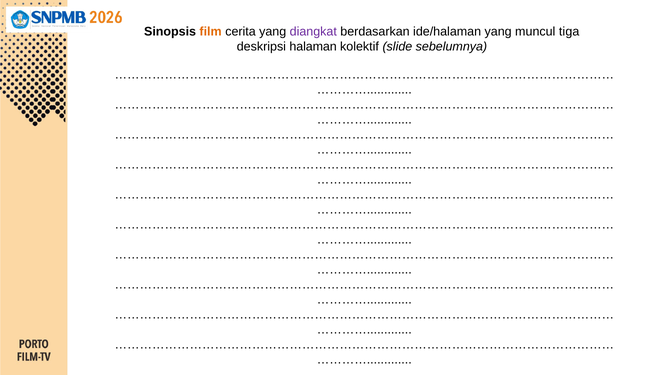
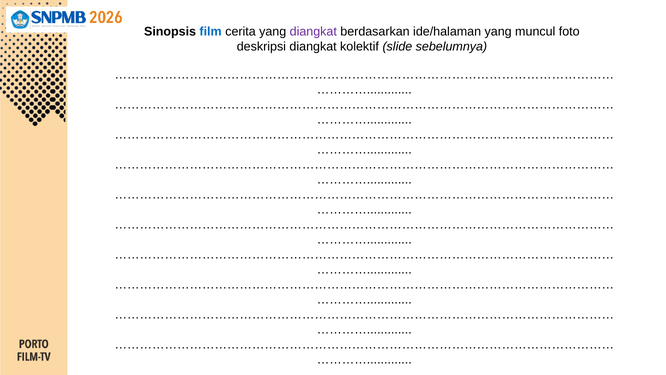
film colour: orange -> blue (211, 32)
tiga: tiga -> foto (569, 32)
deskripsi halaman: halaman -> diangkat (313, 47)
